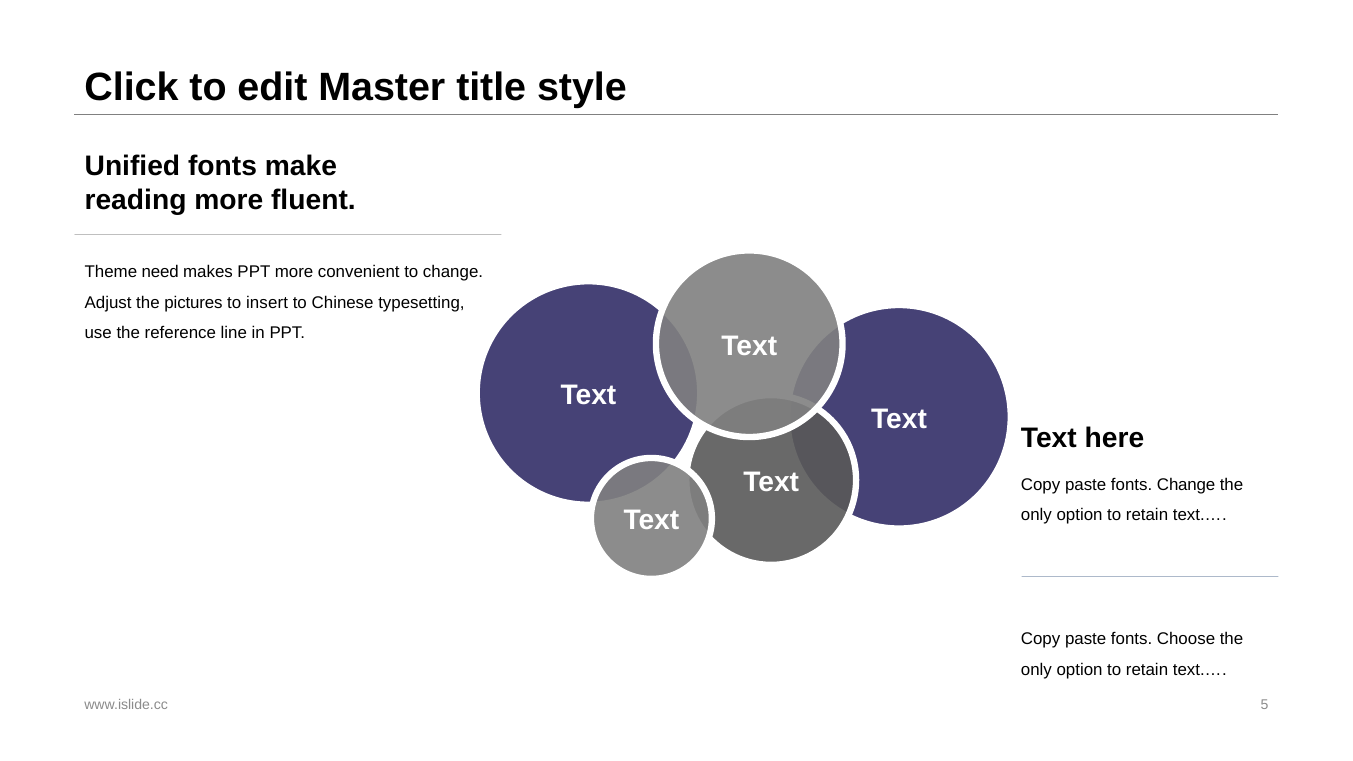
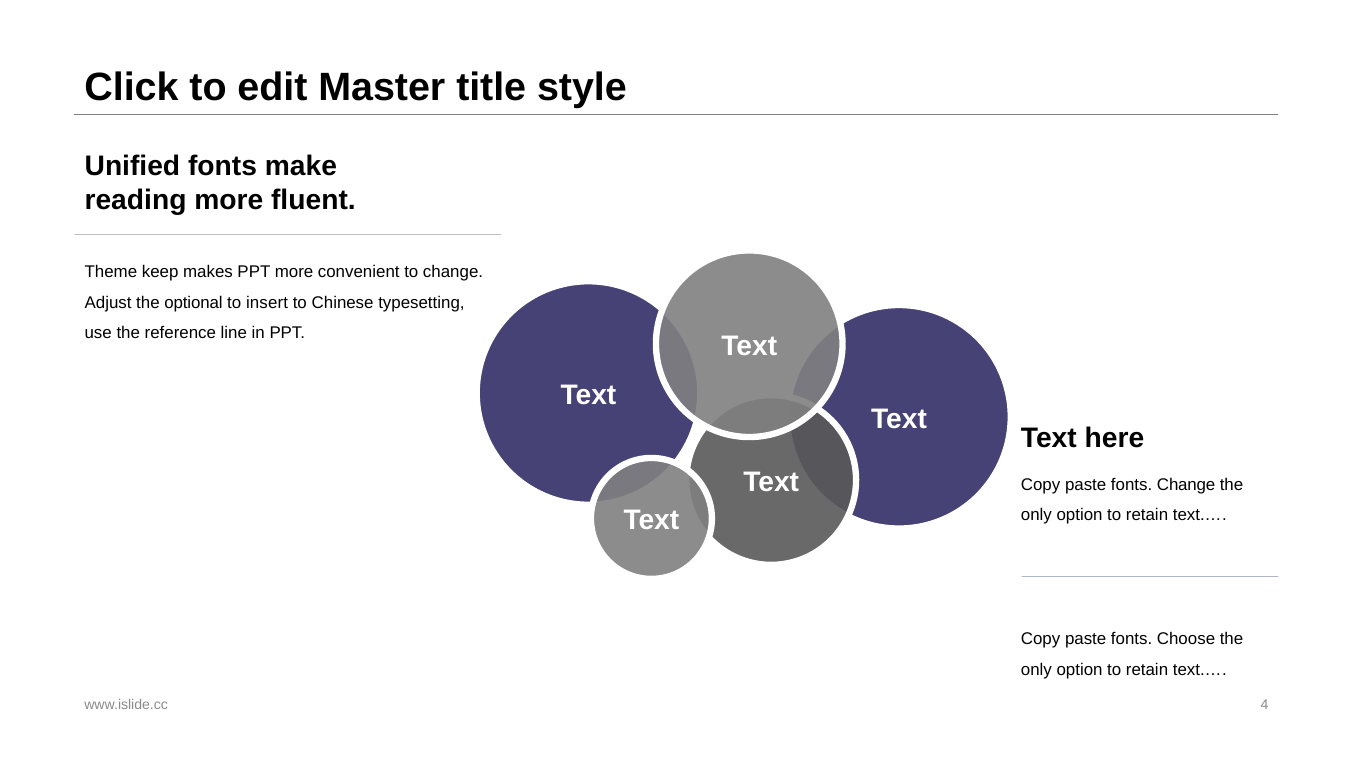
need: need -> keep (160, 272)
pictures: pictures -> optional (194, 303)
5: 5 -> 4 (1264, 705)
